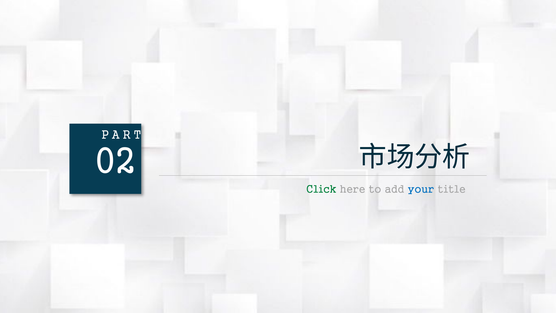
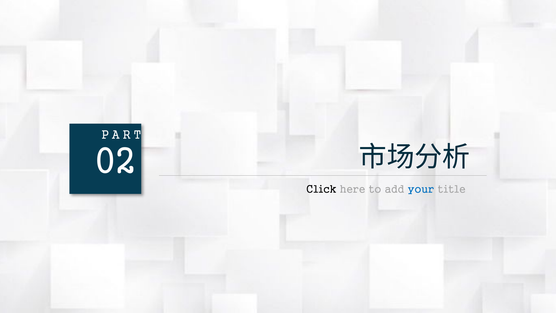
Click colour: green -> black (321, 189)
